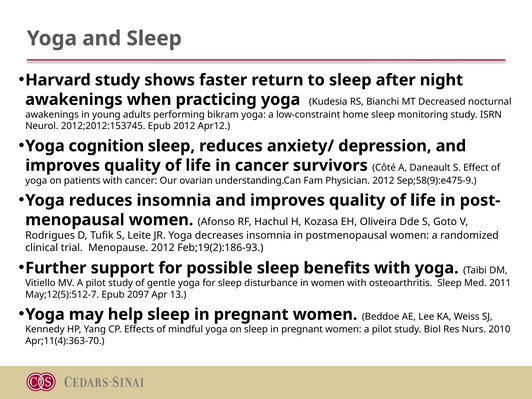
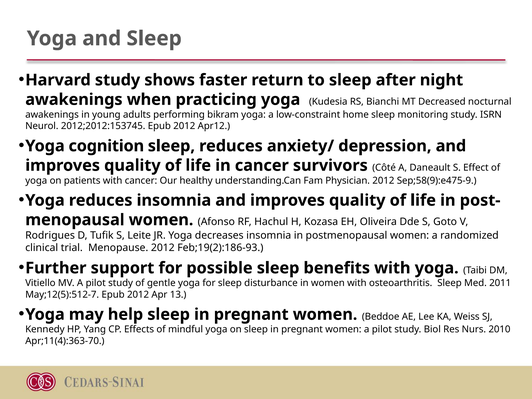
ovarian: ovarian -> healthy (196, 181)
May;12(5):512-7 Epub 2097: 2097 -> 2012 (138, 295)
